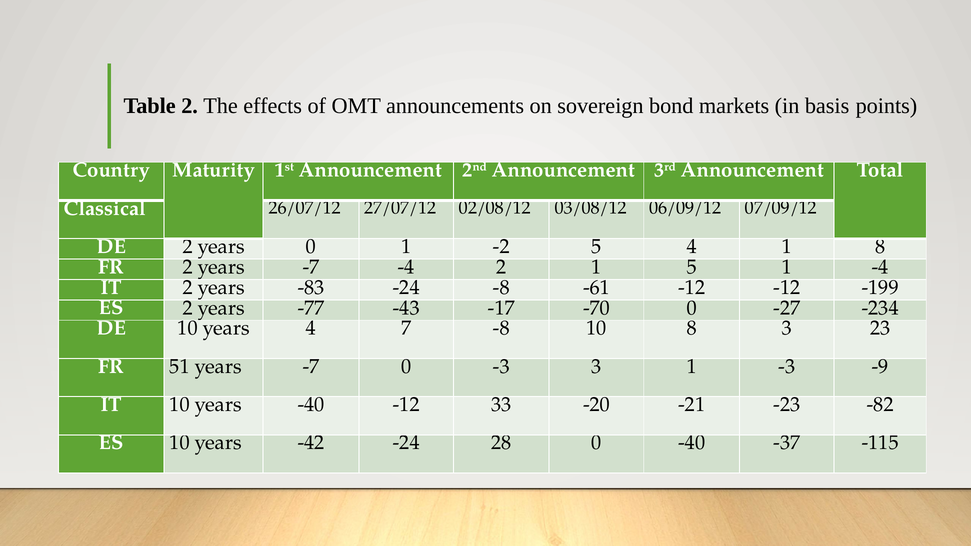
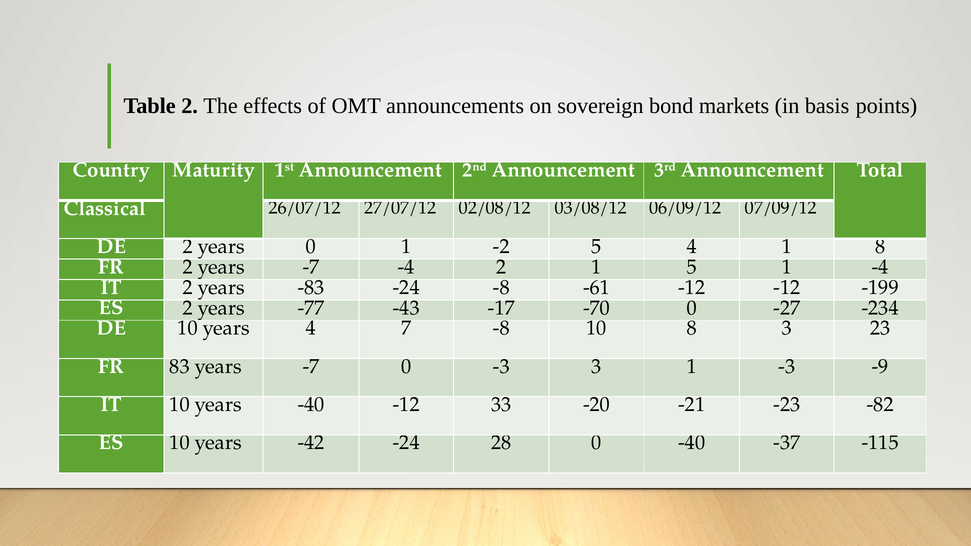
51: 51 -> 83 (180, 367)
